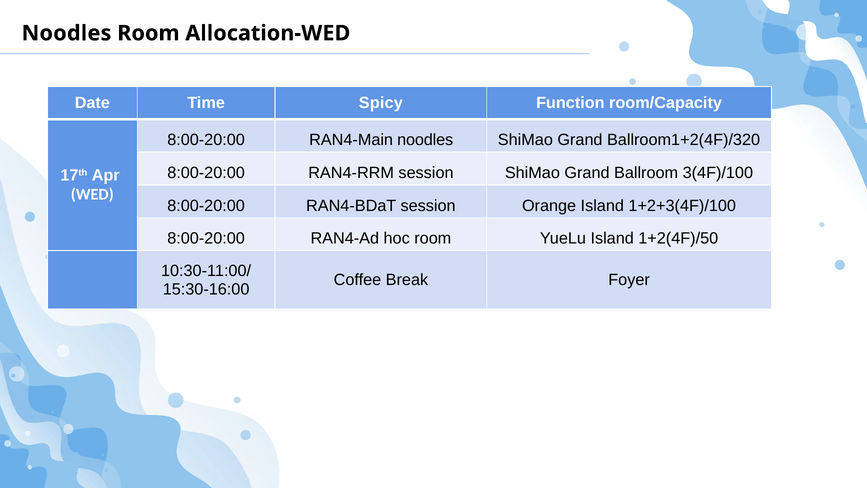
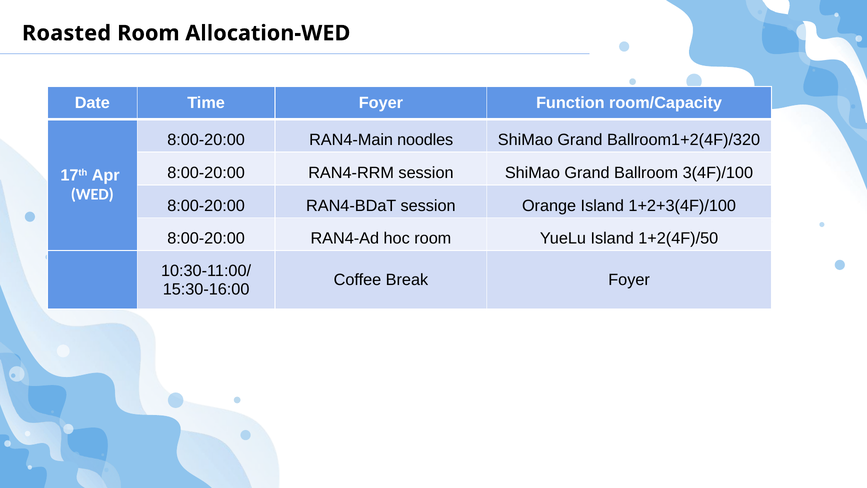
Noodles: Noodles -> Roasted (67, 33)
Time Spicy: Spicy -> Foyer (381, 103)
